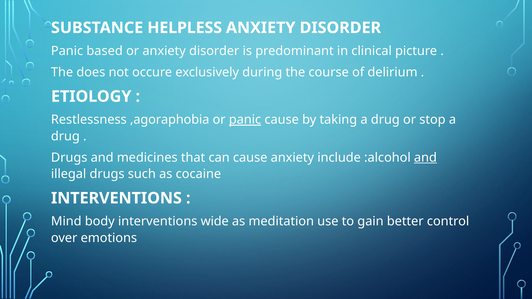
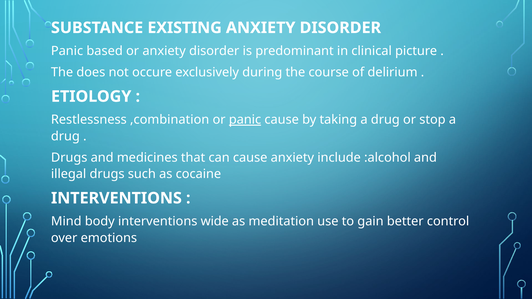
HELPLESS: HELPLESS -> EXISTING (185, 28)
,agoraphobia: ,agoraphobia -> ,combination (170, 120)
and underline: present -> none (425, 158)
